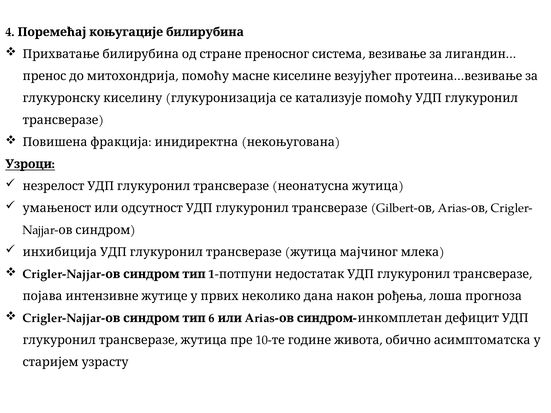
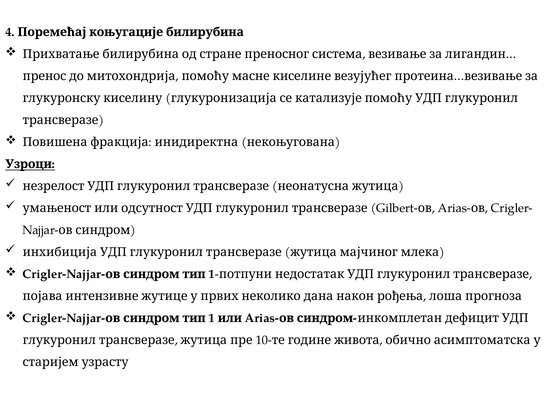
6: 6 -> 1 (212, 318)
